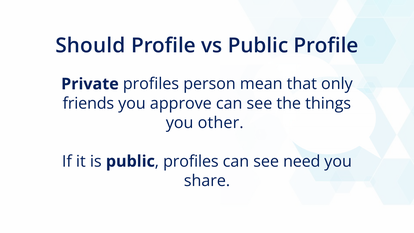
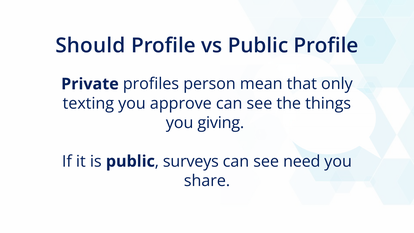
friends: friends -> texting (88, 103)
other: other -> giving (221, 123)
public profiles: profiles -> surveys (191, 161)
